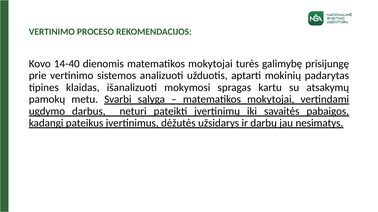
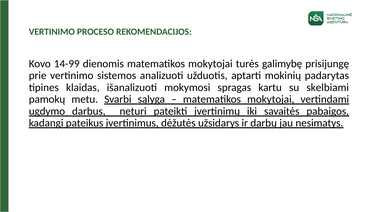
14-40: 14-40 -> 14-99 (67, 64)
atsakymų: atsakymų -> skelbiami (328, 88)
